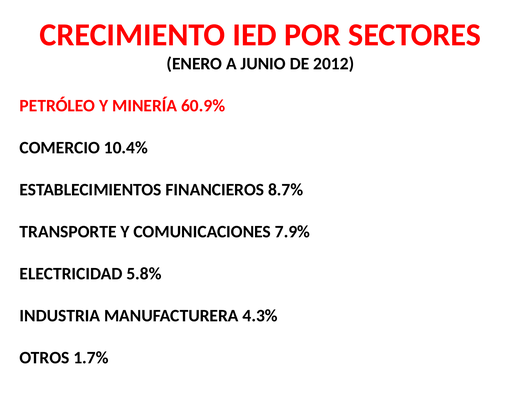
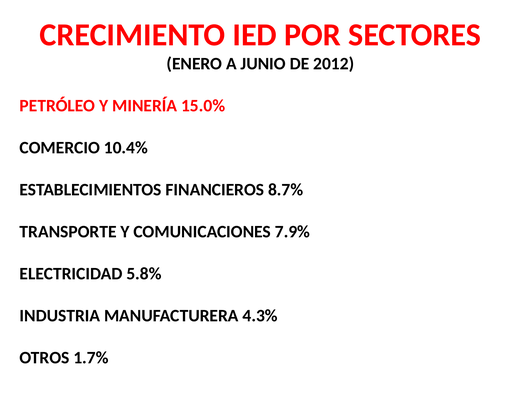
60.9%: 60.9% -> 15.0% (203, 106)
